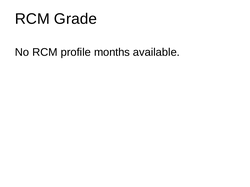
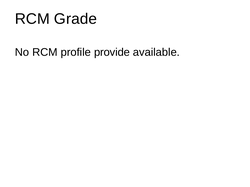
months: months -> provide (112, 52)
